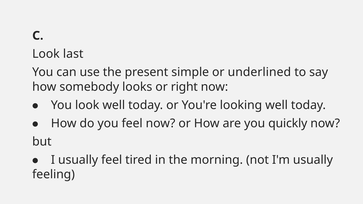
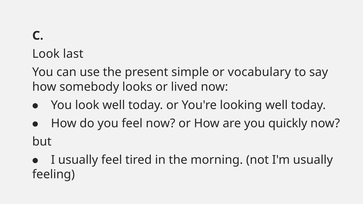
underlined: underlined -> vocabulary (259, 72)
right: right -> lived (184, 87)
